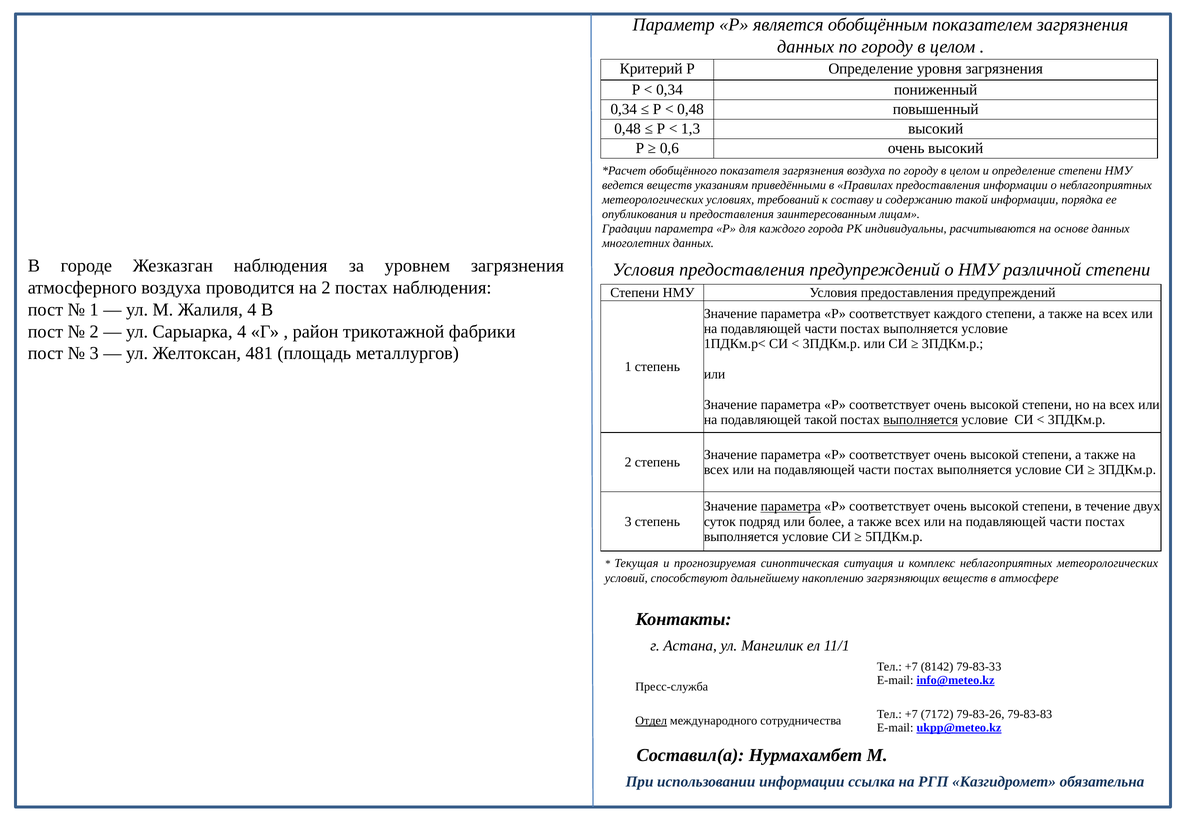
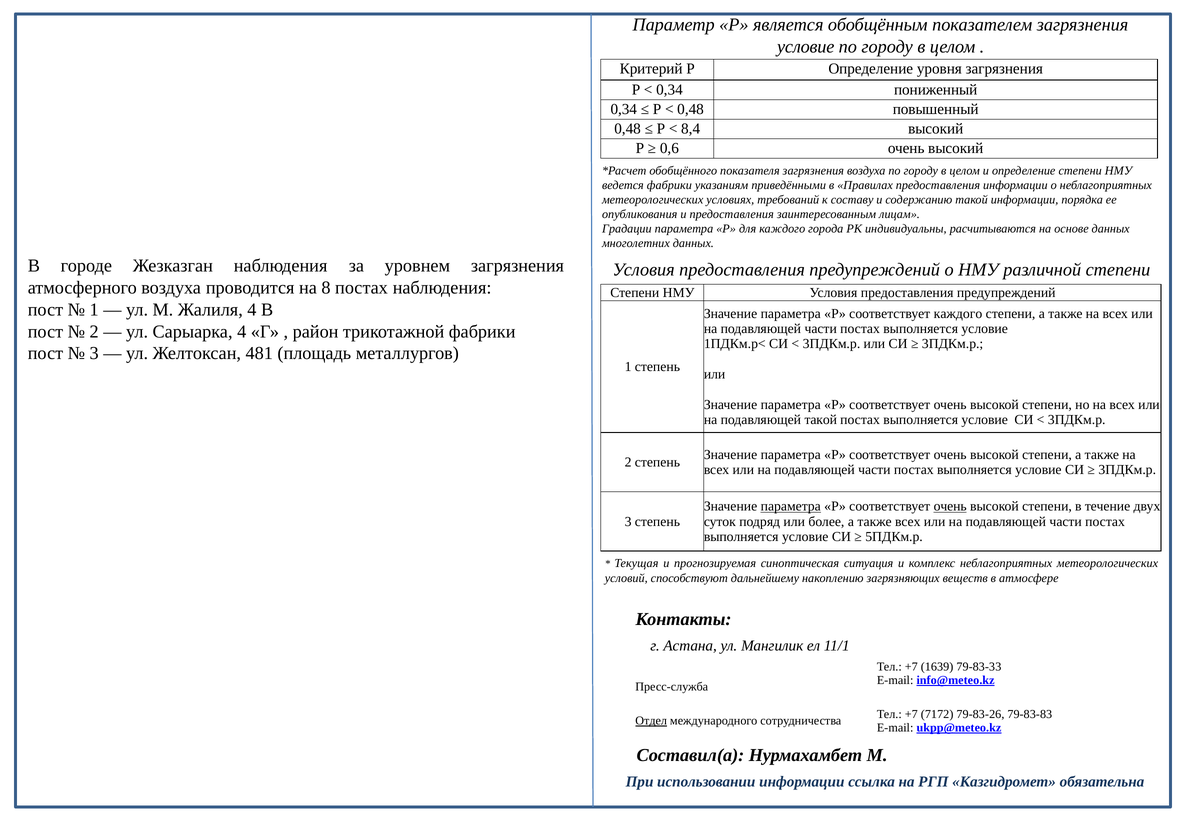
данных: данных -> условие (806, 47)
1,3: 1,3 -> 8,4 (691, 129)
ведется веществ: веществ -> фабрики (669, 185)
на 2: 2 -> 8 (326, 288)
выполняется underline: present -> none (921, 420)
очень underline: none -> present (950, 506)
8142: 8142 -> 1639 (937, 667)
